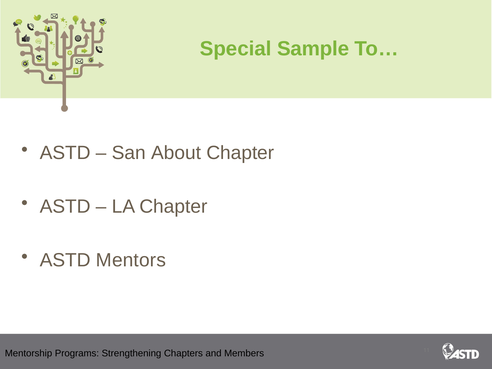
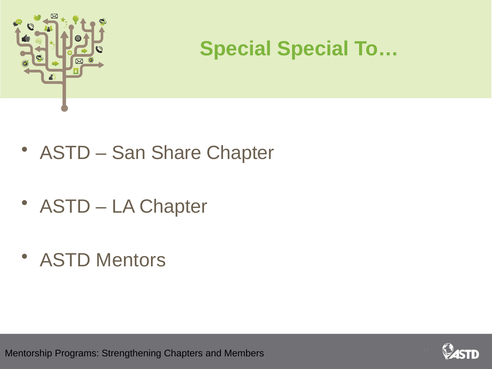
Special Sample: Sample -> Special (313, 49)
About: About -> Share (176, 153)
